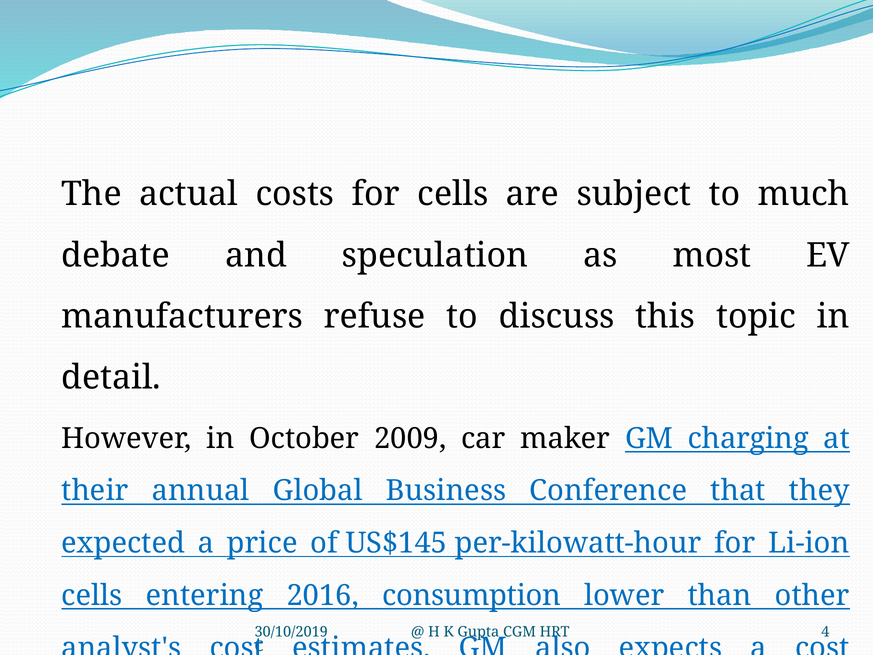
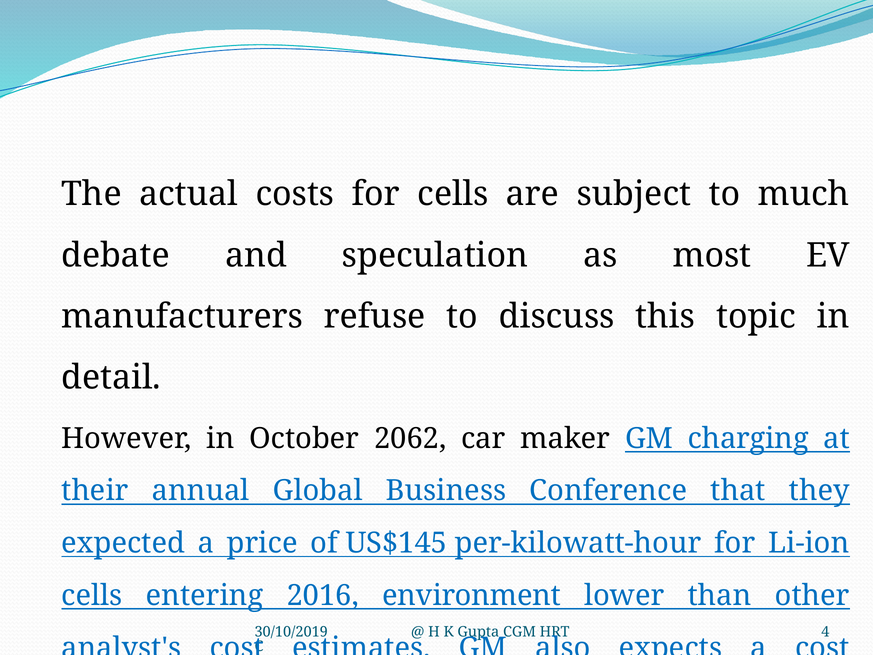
2009: 2009 -> 2062 (410, 438)
consumption: consumption -> environment (472, 595)
